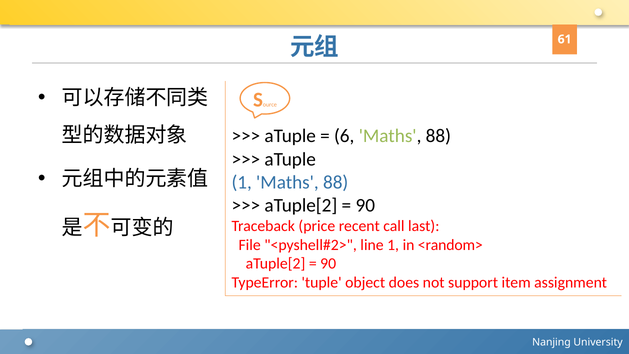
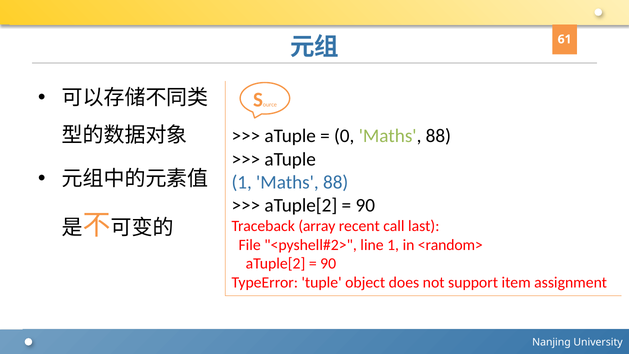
6: 6 -> 0 (344, 136)
price: price -> array (317, 226)
